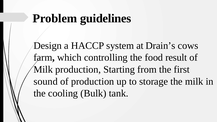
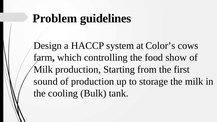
Drain’s: Drain’s -> Color’s (160, 46)
result: result -> show (176, 58)
